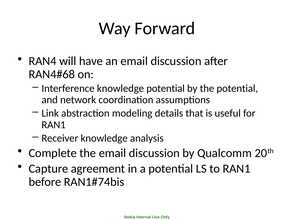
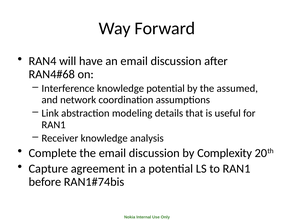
the potential: potential -> assumed (237, 89)
Qualcomm: Qualcomm -> Complexity (225, 153)
